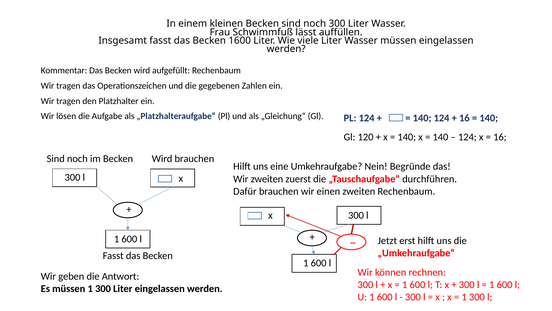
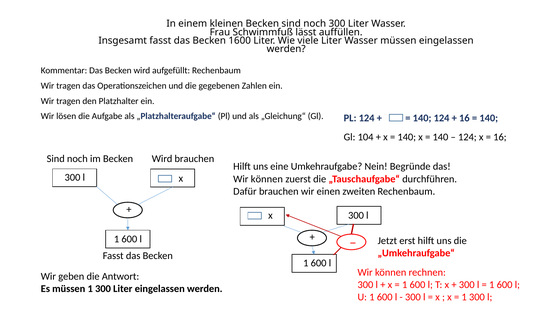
120: 120 -> 104 (366, 137)
zweiten: zweiten -> können (267, 179)
